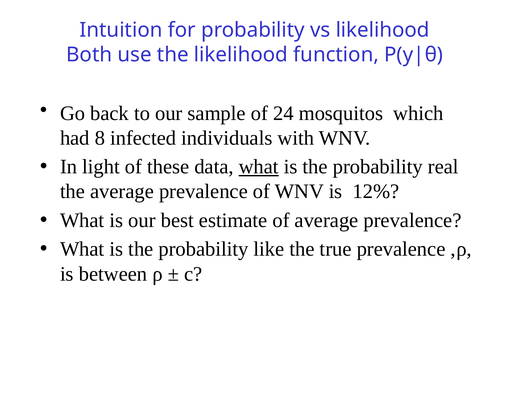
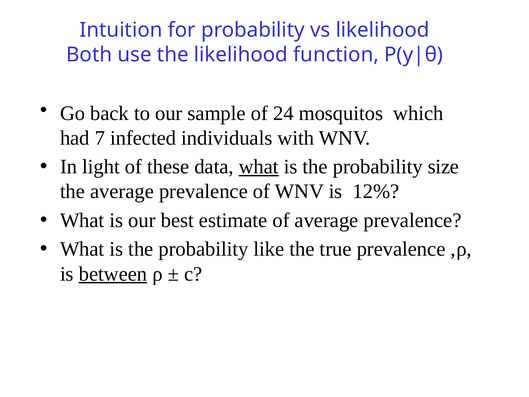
8: 8 -> 7 (100, 138)
real: real -> size (443, 167)
between underline: none -> present (113, 274)
